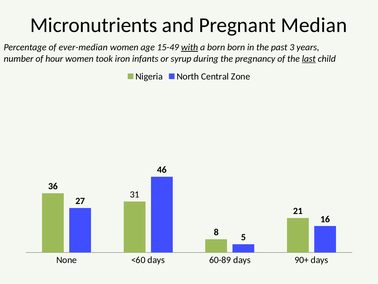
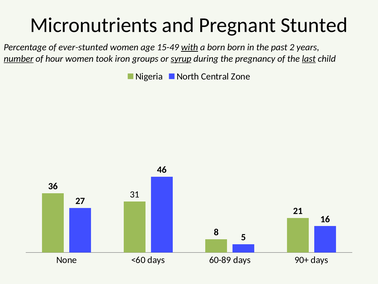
Median: Median -> Stunted (314, 25)
ever-median: ever-median -> ever-stunted (83, 47)
3: 3 -> 2 (292, 47)
number underline: none -> present (19, 59)
infants: infants -> groups (145, 59)
syrup underline: none -> present (181, 59)
